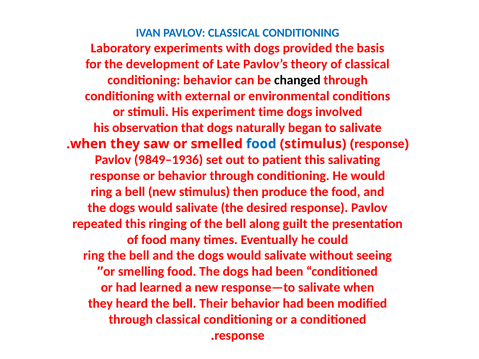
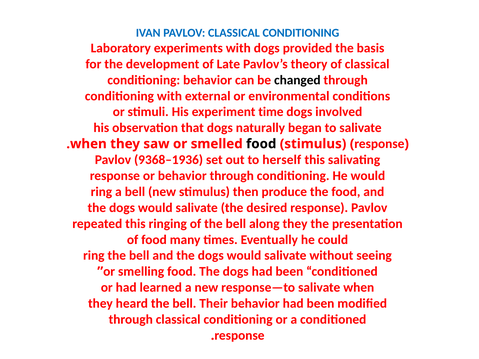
food colour: blue -> black (261, 144)
9849–1936: 9849–1936 -> 9368–1936 (169, 160)
patient: patient -> herself (282, 160)
along guilt: guilt -> they (295, 224)
